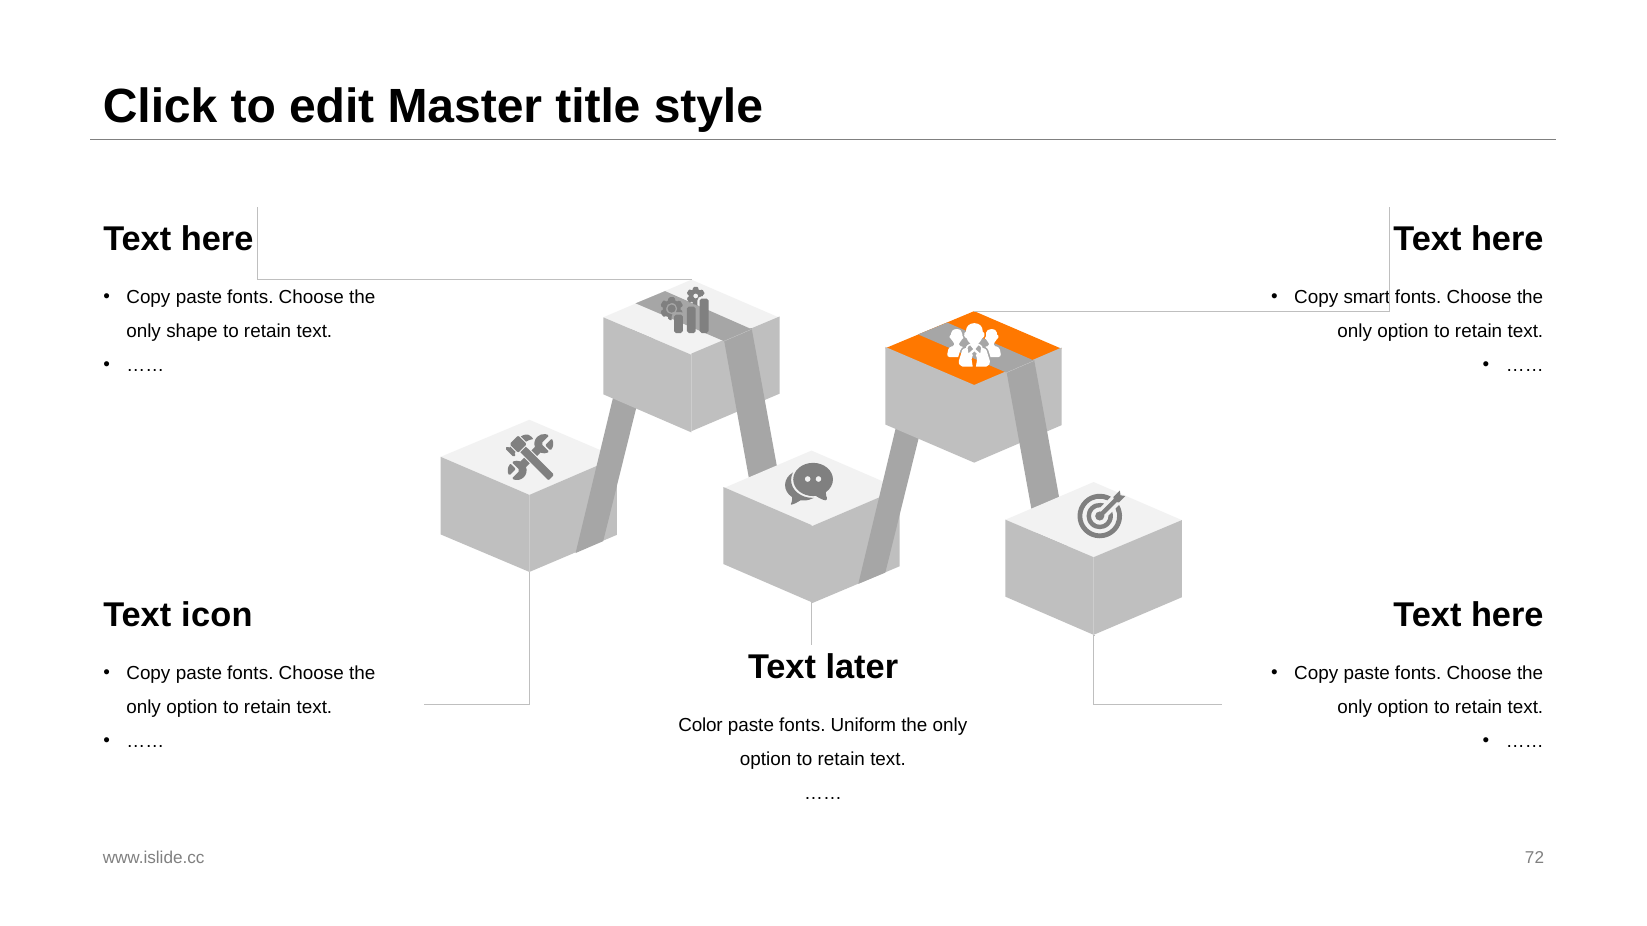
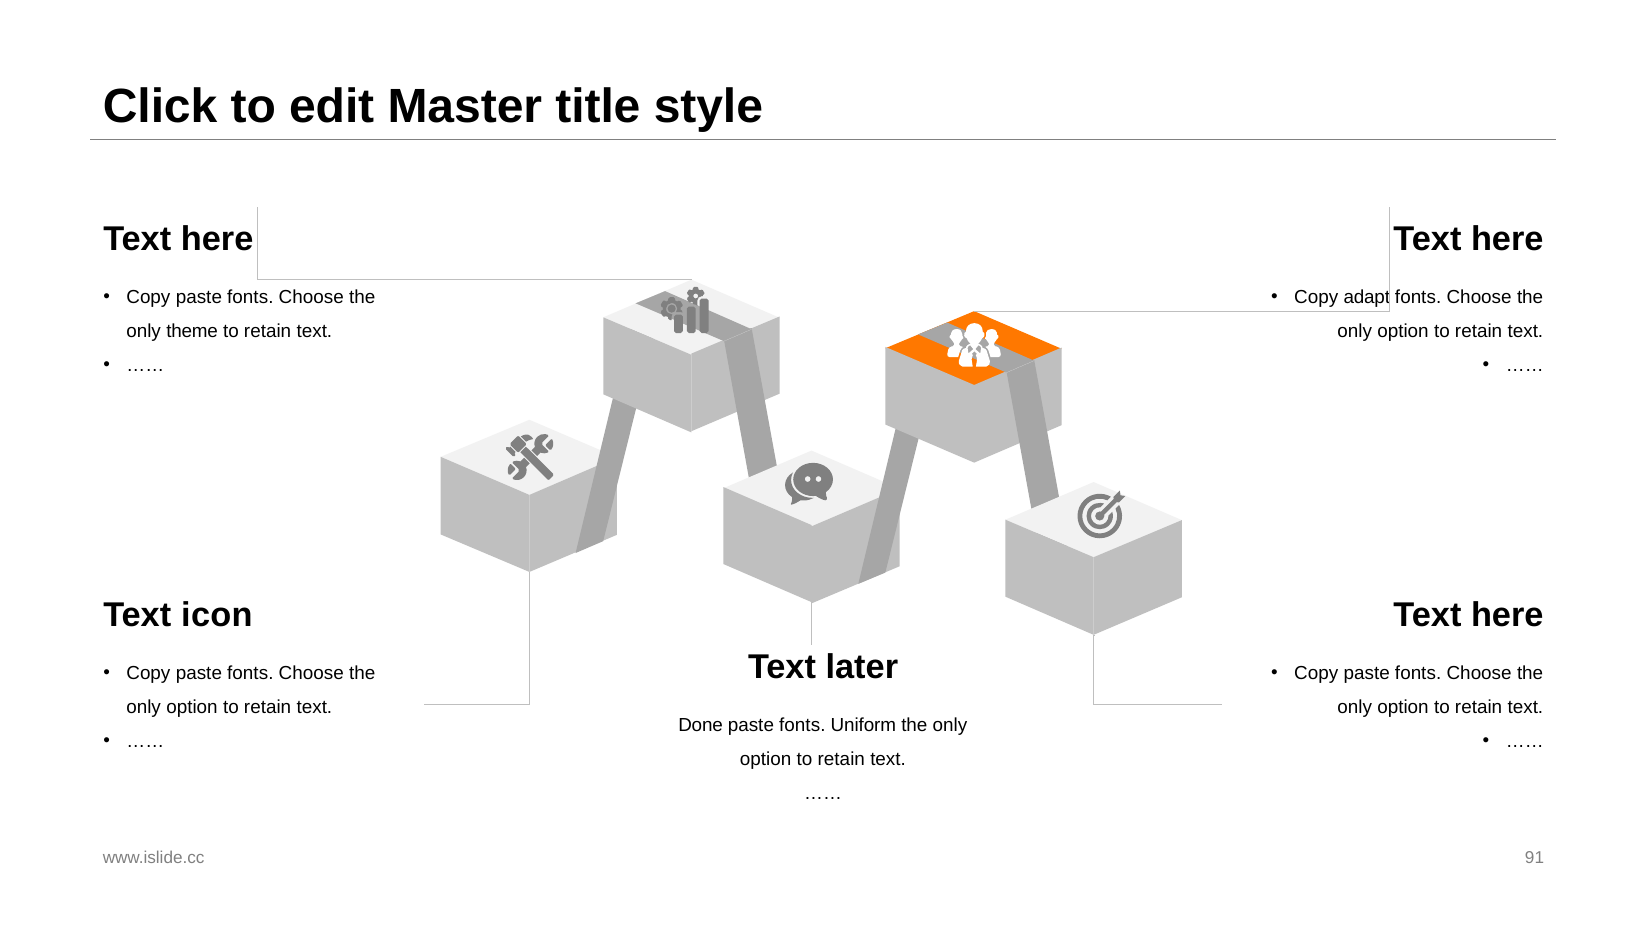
smart: smart -> adapt (1367, 297)
shape: shape -> theme (192, 331)
Color: Color -> Done (701, 726)
72: 72 -> 91 (1535, 858)
